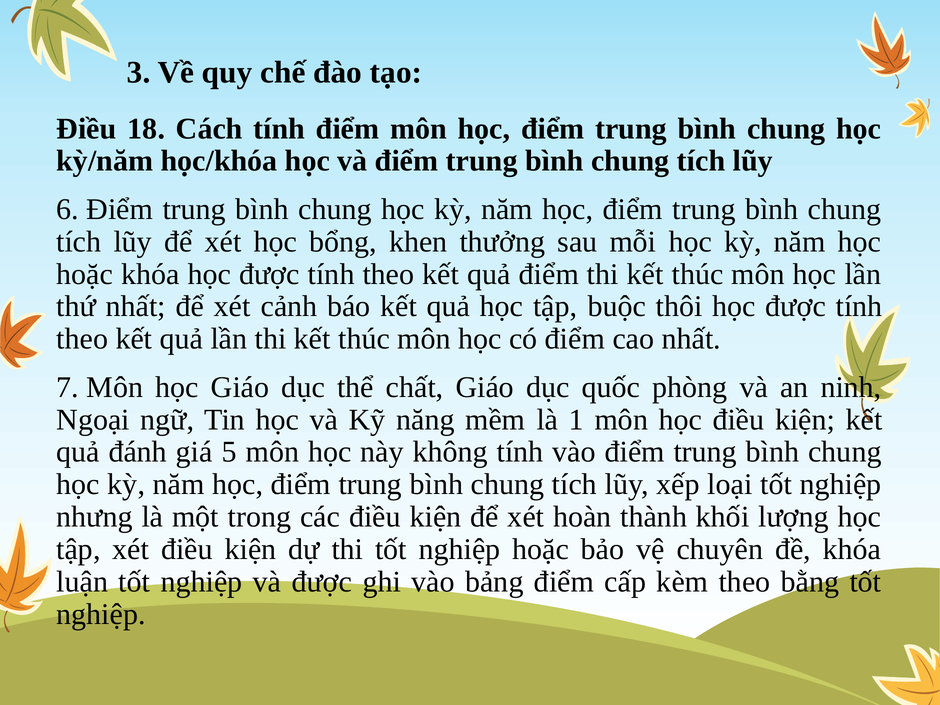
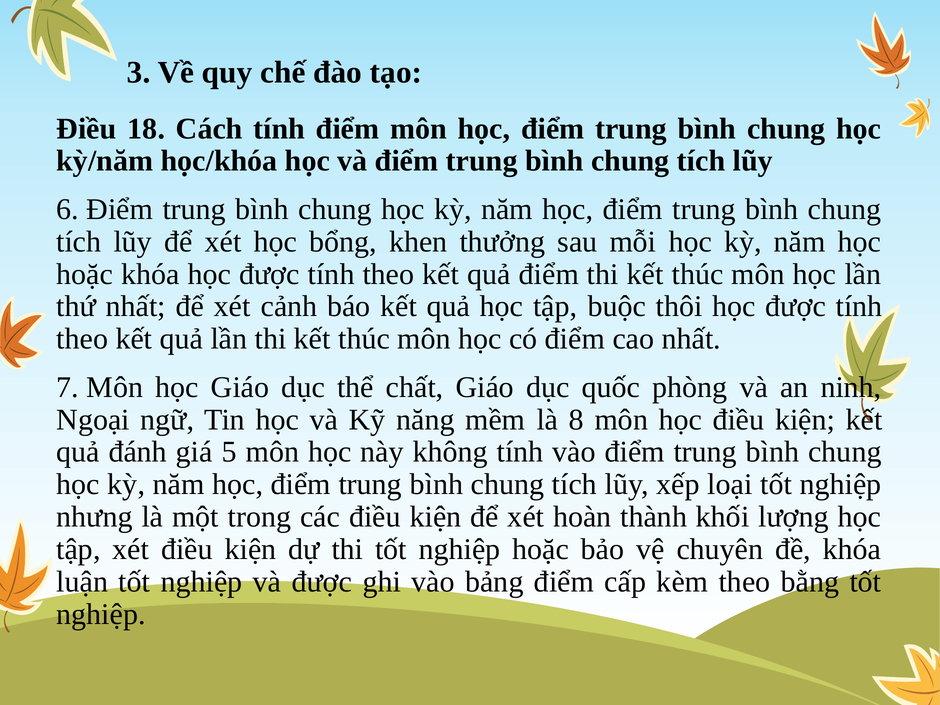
1: 1 -> 8 (576, 420)
